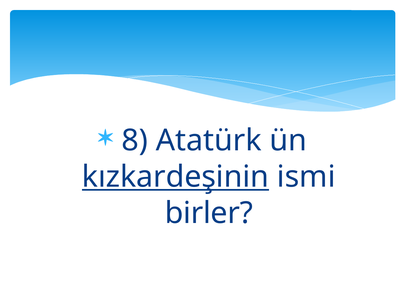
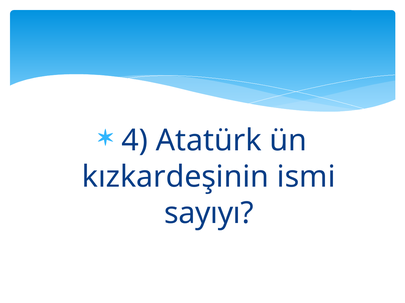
8: 8 -> 4 (135, 141)
kızkardeşinin underline: present -> none (176, 177)
birler: birler -> sayıyı (209, 214)
